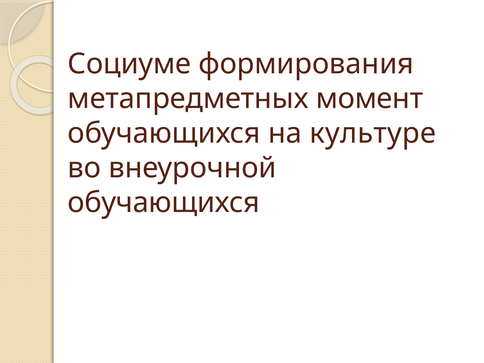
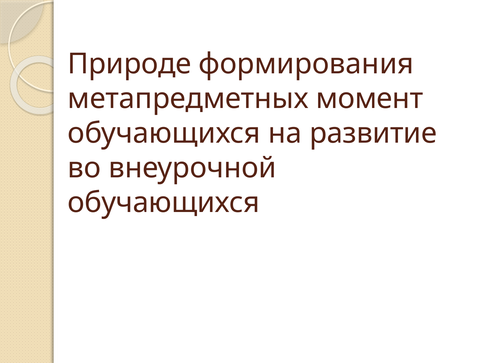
Социуме: Социуме -> Природе (129, 64)
культуре: культуре -> развитие (373, 133)
